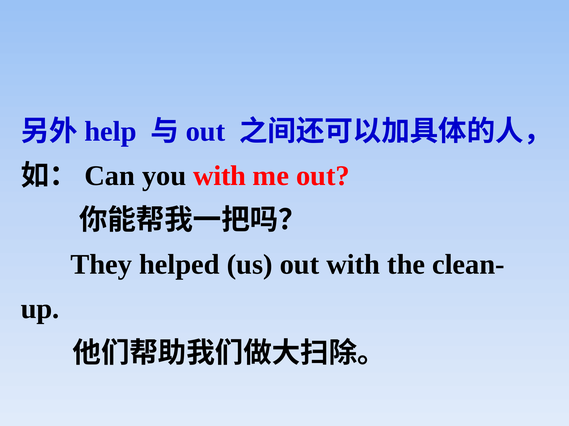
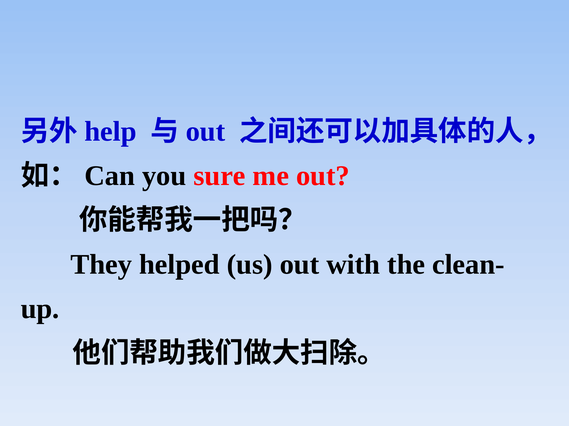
you with: with -> sure (220, 176)
